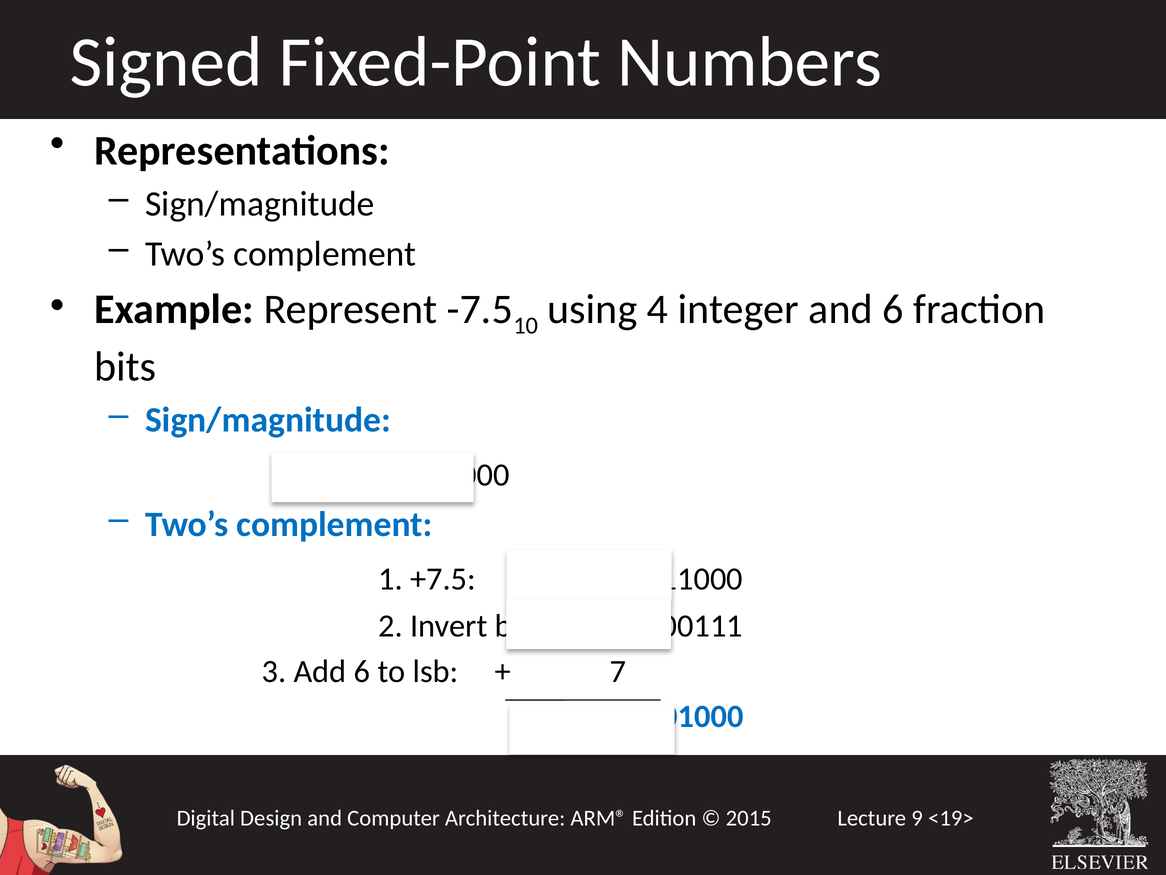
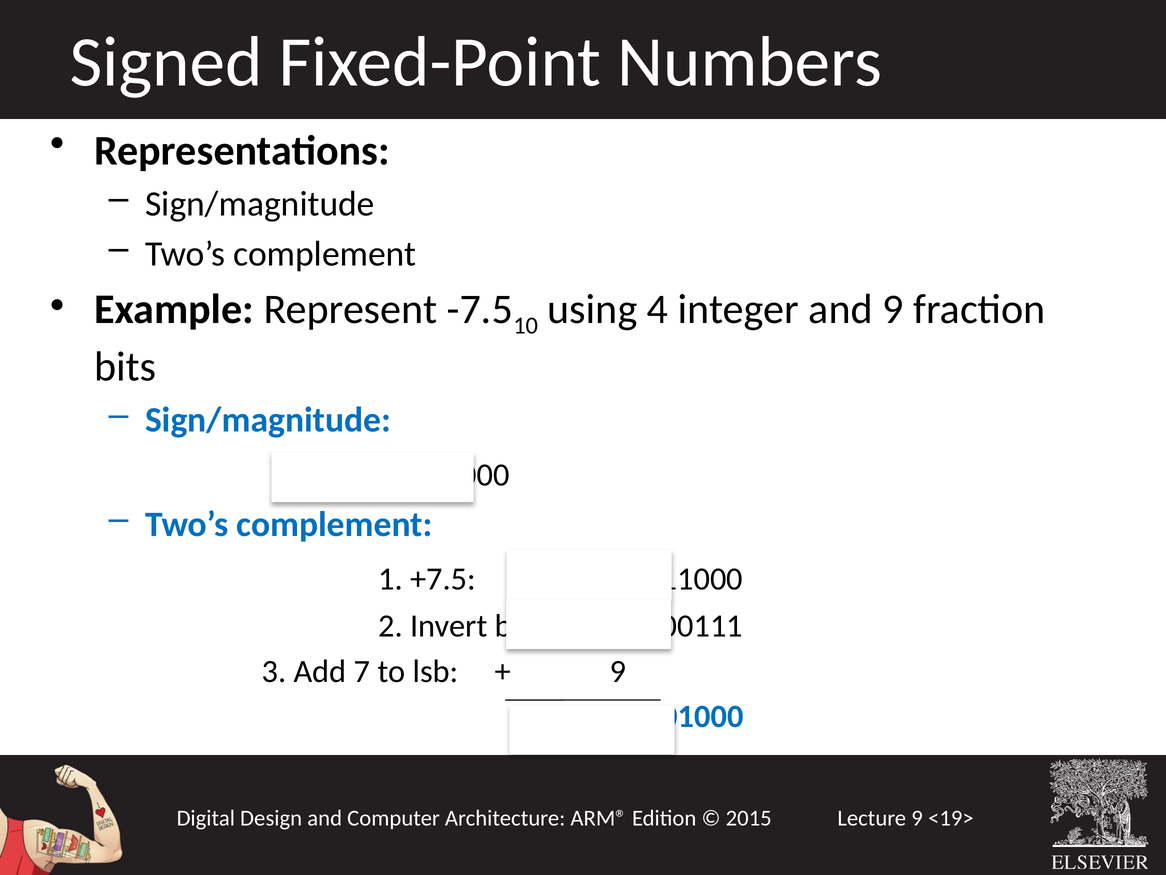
and 6: 6 -> 9 (893, 309)
Add 6: 6 -> 7 (362, 671)
7: 7 -> 9 (618, 671)
